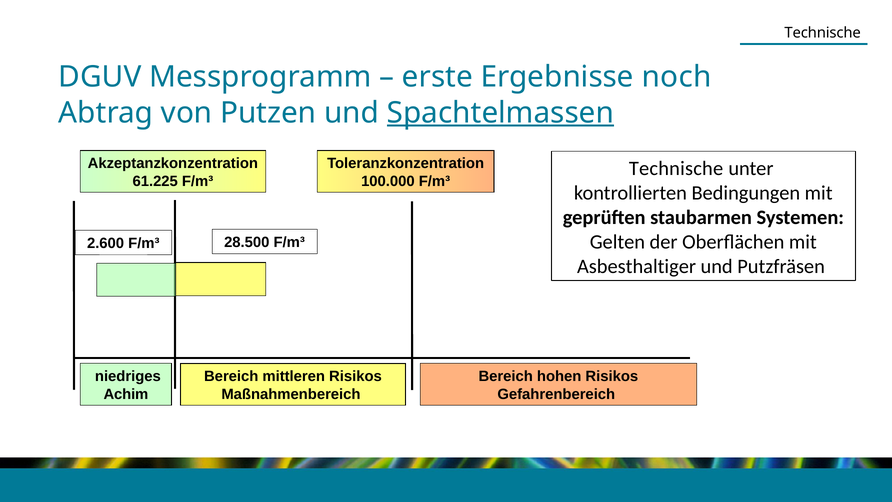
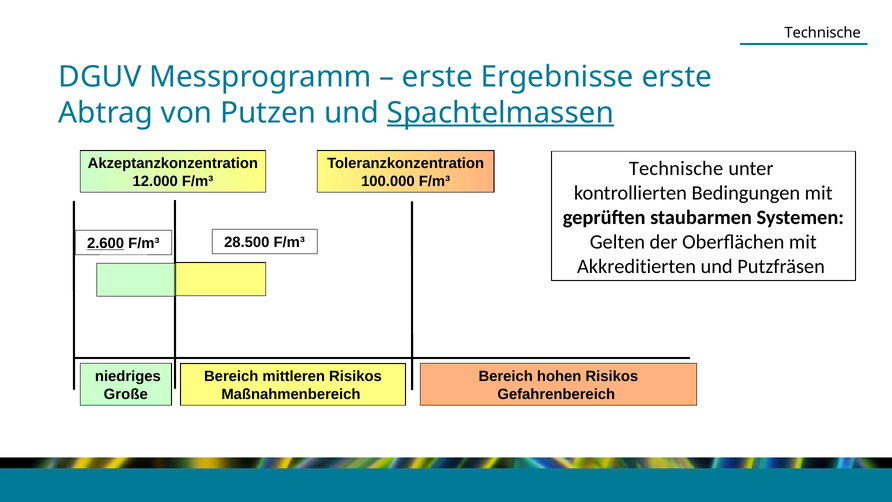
Ergebnisse noch: noch -> erste (677, 77)
61.225: 61.225 -> 12.000 (155, 181)
2.600 underline: none -> present (106, 243)
Asbesthaltiger: Asbesthaltiger -> Akkreditierten (637, 266)
Achim: Achim -> Große (126, 394)
